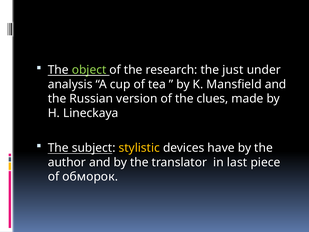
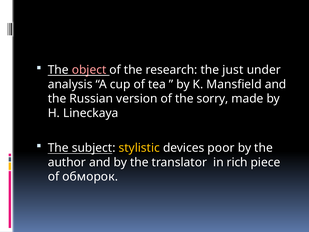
object colour: light green -> pink (89, 70)
clues: clues -> sorry (213, 99)
have: have -> poor (221, 148)
last: last -> rich (237, 162)
